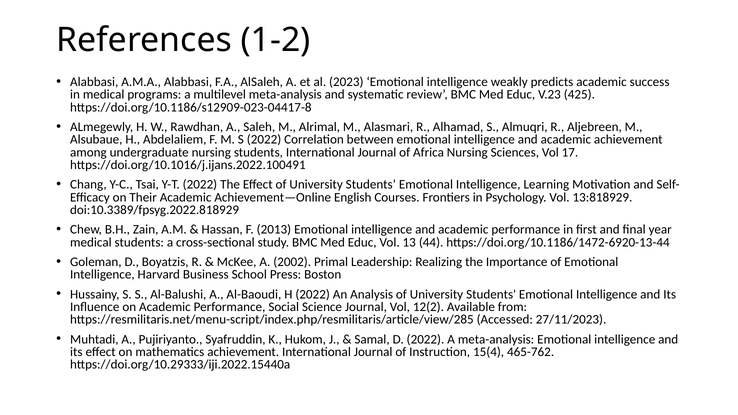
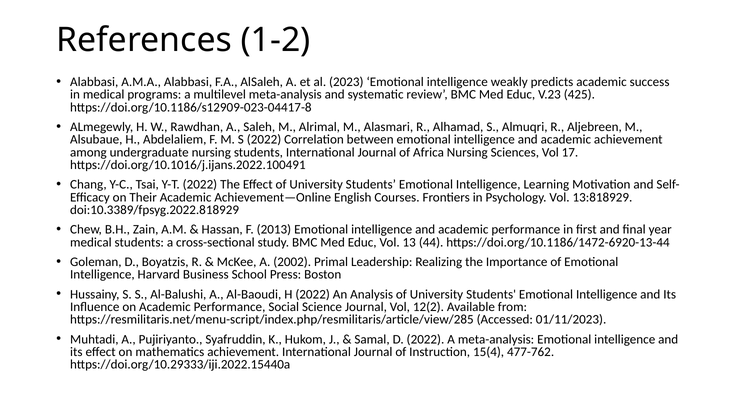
27/11/2023: 27/11/2023 -> 01/11/2023 (571, 320)
465-762: 465-762 -> 477-762 (531, 352)
